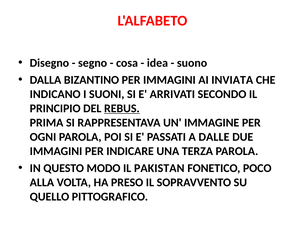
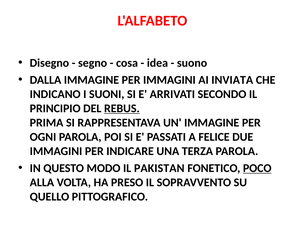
DALLA BIZANTINO: BIZANTINO -> IMMAGINE (92, 80)
DALLE: DALLE -> FELICE (214, 137)
POCO underline: none -> present (257, 168)
